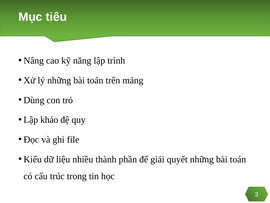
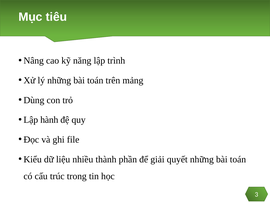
khảo: khảo -> hành (49, 120)
